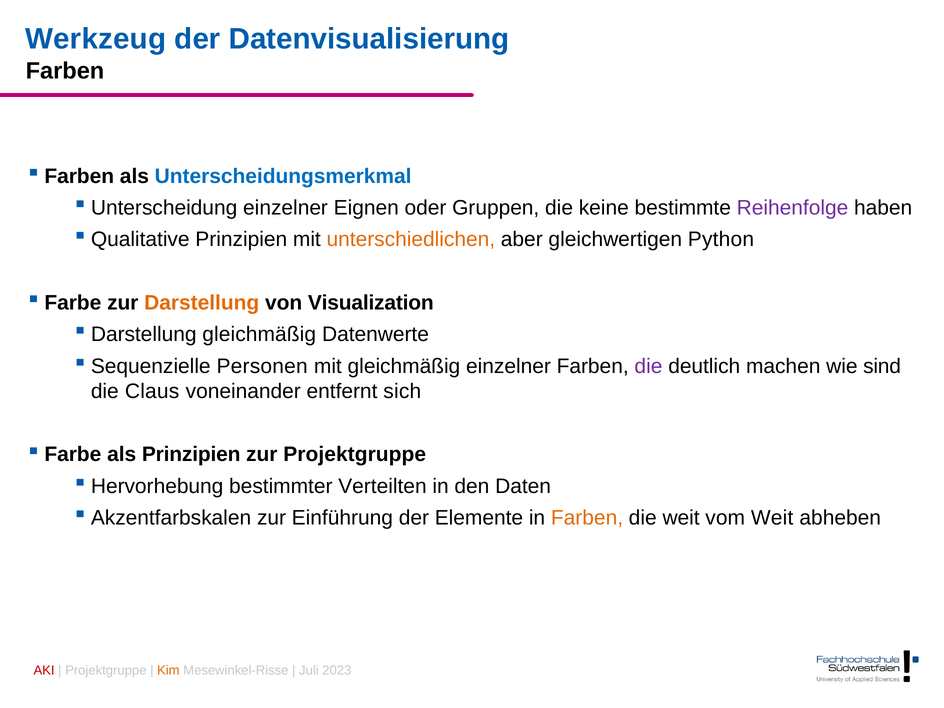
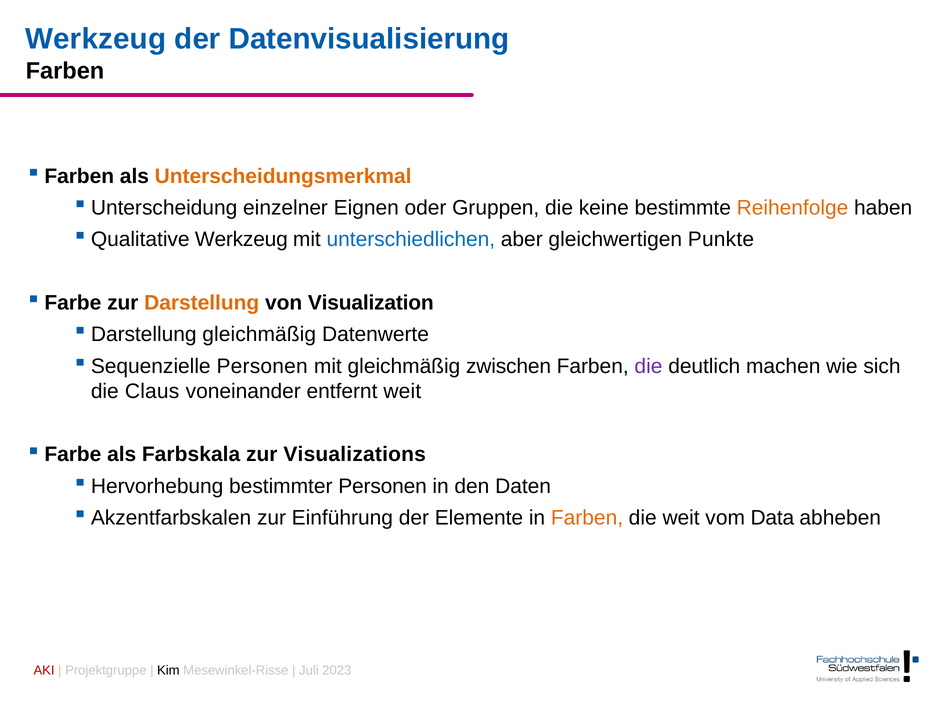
Unterscheidungsmerkmal colour: blue -> orange (283, 176)
Reihenfolge colour: purple -> orange (793, 208)
Prinzipien: Prinzipien -> Werkzeug (241, 239)
unterschiedlichen colour: orange -> blue (411, 239)
Python: Python -> Punkte (721, 239)
gleichmäßig einzelner: einzelner -> zwischen (509, 366)
sind: sind -> sich (882, 366)
entfernt sich: sich -> weit (402, 391)
als Prinzipien: Prinzipien -> Farbskala (191, 455)
zur Projektgruppe: Projektgruppe -> Visualizations (355, 455)
bestimmter Verteilten: Verteilten -> Personen (383, 486)
vom Weit: Weit -> Data (772, 518)
Kim colour: orange -> black (168, 670)
